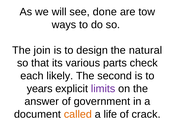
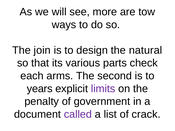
done: done -> more (105, 12)
likely: likely -> arms (60, 76)
answer: answer -> penalty (42, 102)
called colour: orange -> purple (78, 114)
life: life -> list (110, 114)
